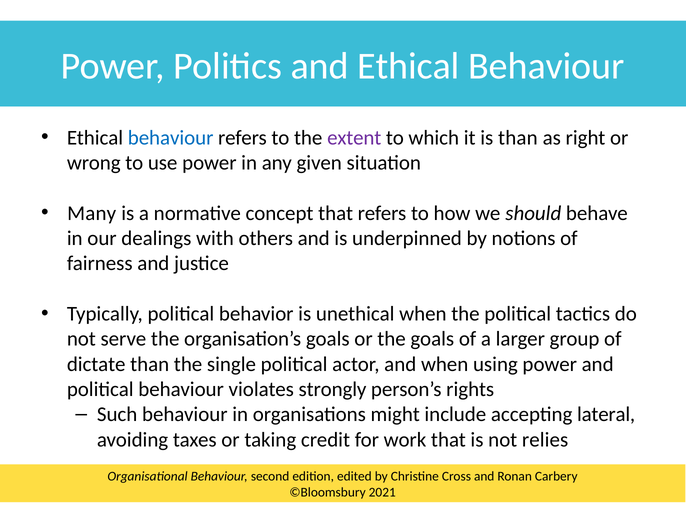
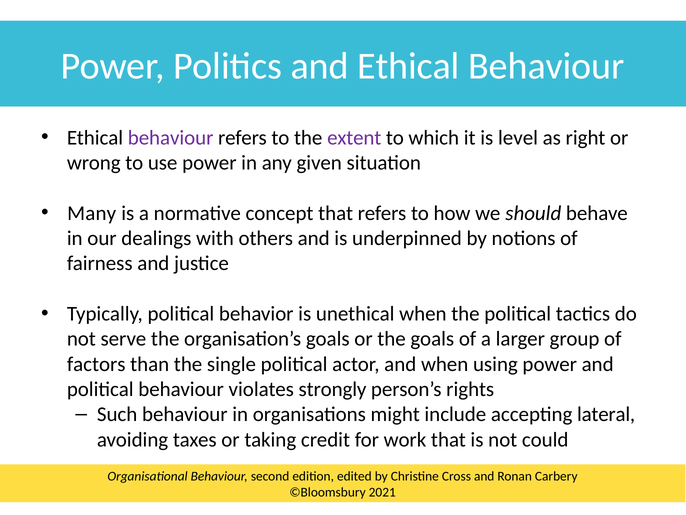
behaviour colour: blue -> purple (171, 138)
is than: than -> level (518, 138)
dictate: dictate -> factors (96, 364)
relies: relies -> could (545, 439)
